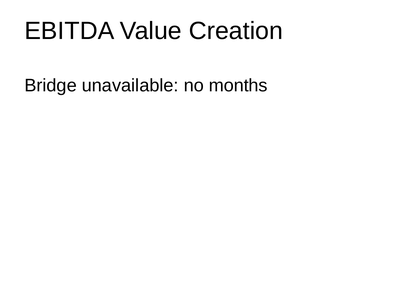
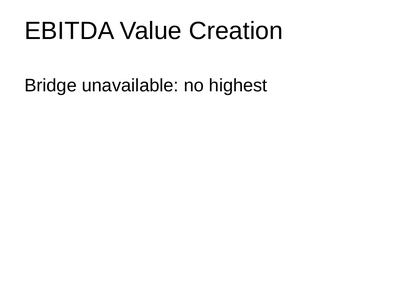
months: months -> highest (238, 86)
